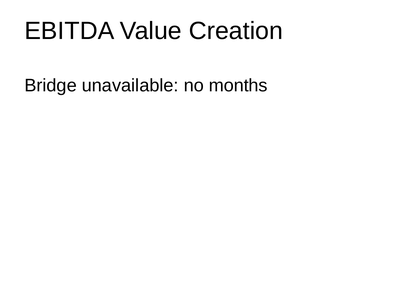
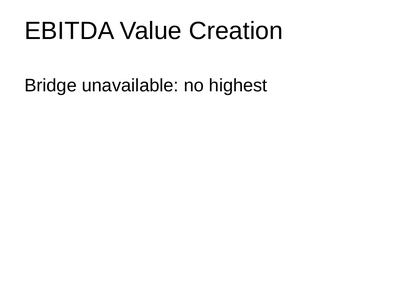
months: months -> highest (238, 86)
